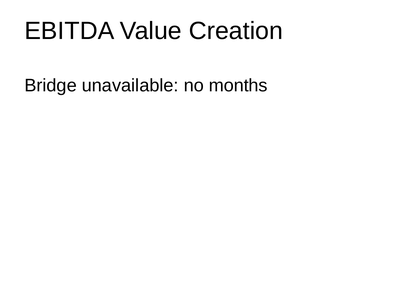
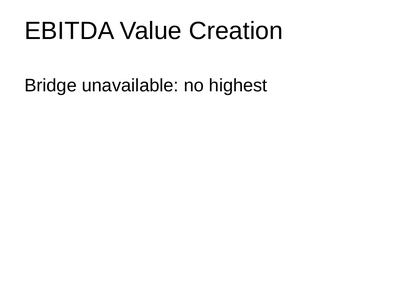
months: months -> highest (238, 86)
